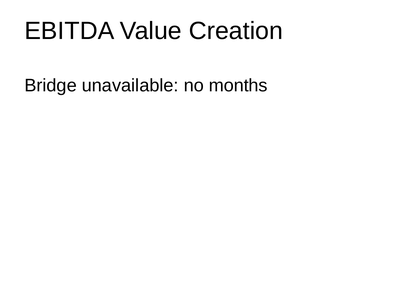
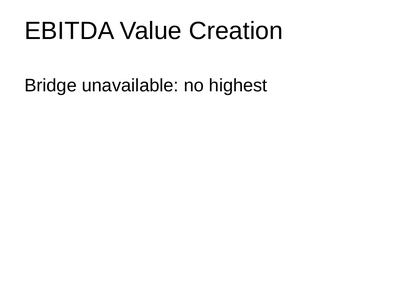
months: months -> highest (238, 86)
